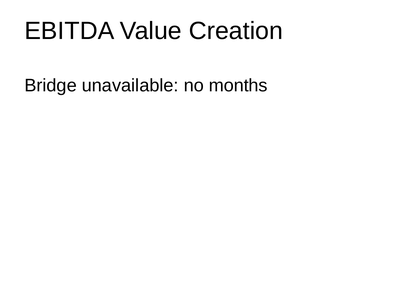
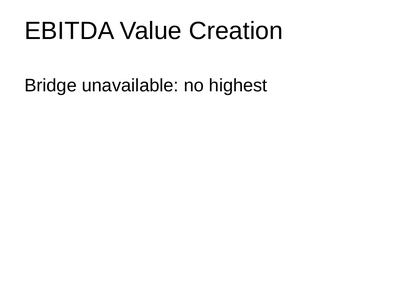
months: months -> highest (238, 86)
